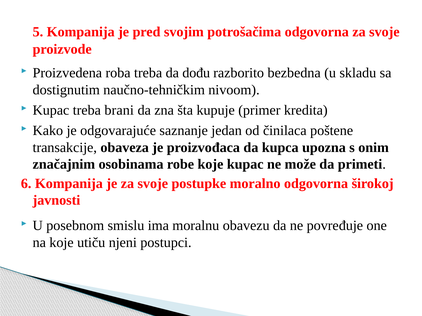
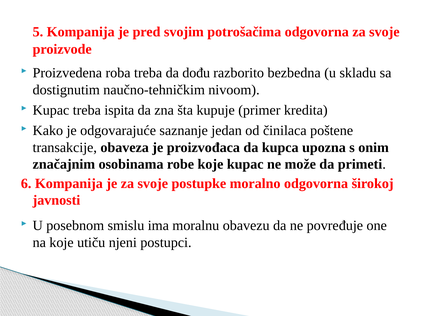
brani: brani -> ispita (119, 110)
